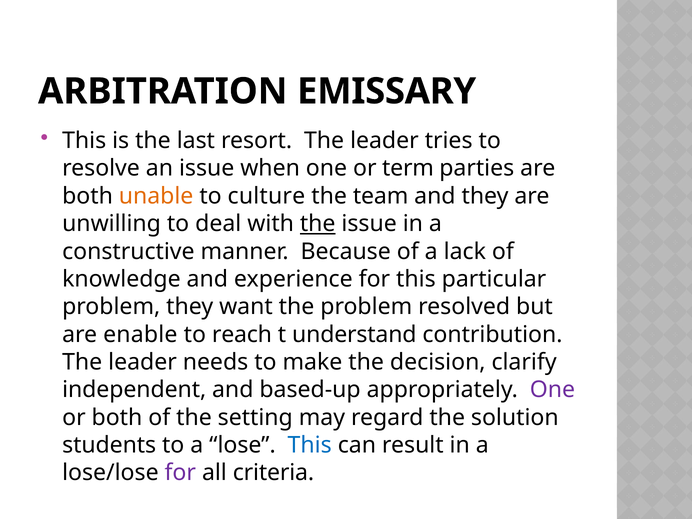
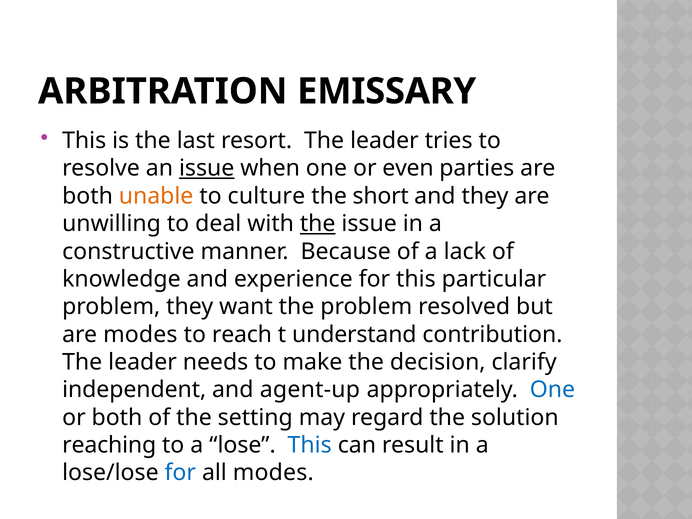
issue underline: none -> present (207, 168)
term: term -> even (408, 168)
team: team -> short (381, 196)
are enable: enable -> modes (140, 334)
based-up: based-up -> agent-up (310, 390)
One colour: purple -> blue (552, 390)
students: students -> reaching (109, 445)
for colour: purple -> blue (180, 473)
all criteria: criteria -> modes (273, 473)
